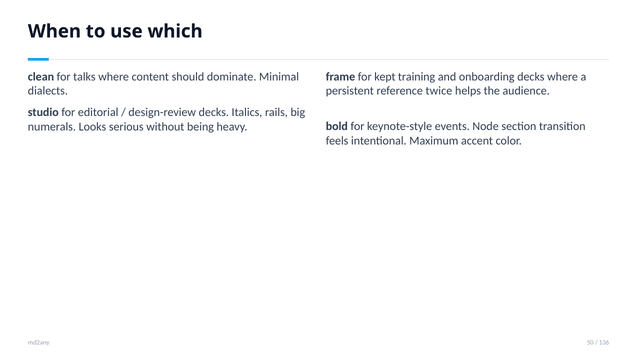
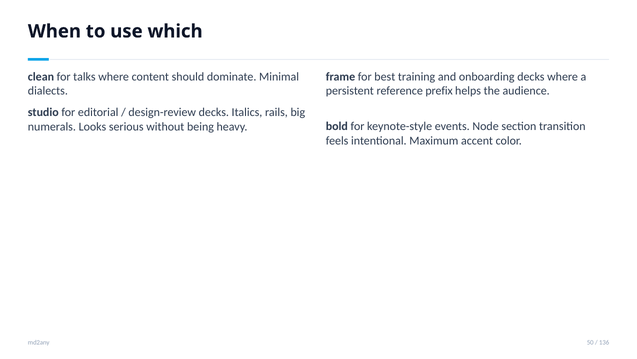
kept: kept -> best (385, 76)
twice: twice -> prefix (439, 91)
